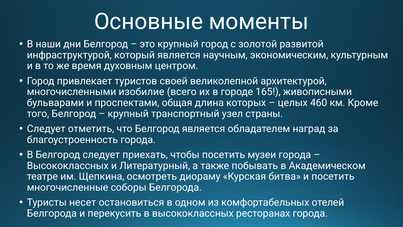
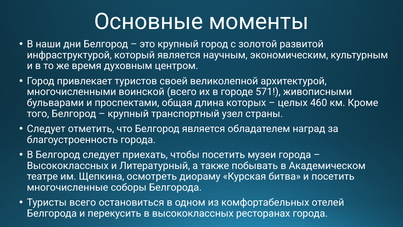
изобилие: изобилие -> воинской (142, 92)
165: 165 -> 571 (268, 92)
Туристы несет: несет -> всего (83, 202)
